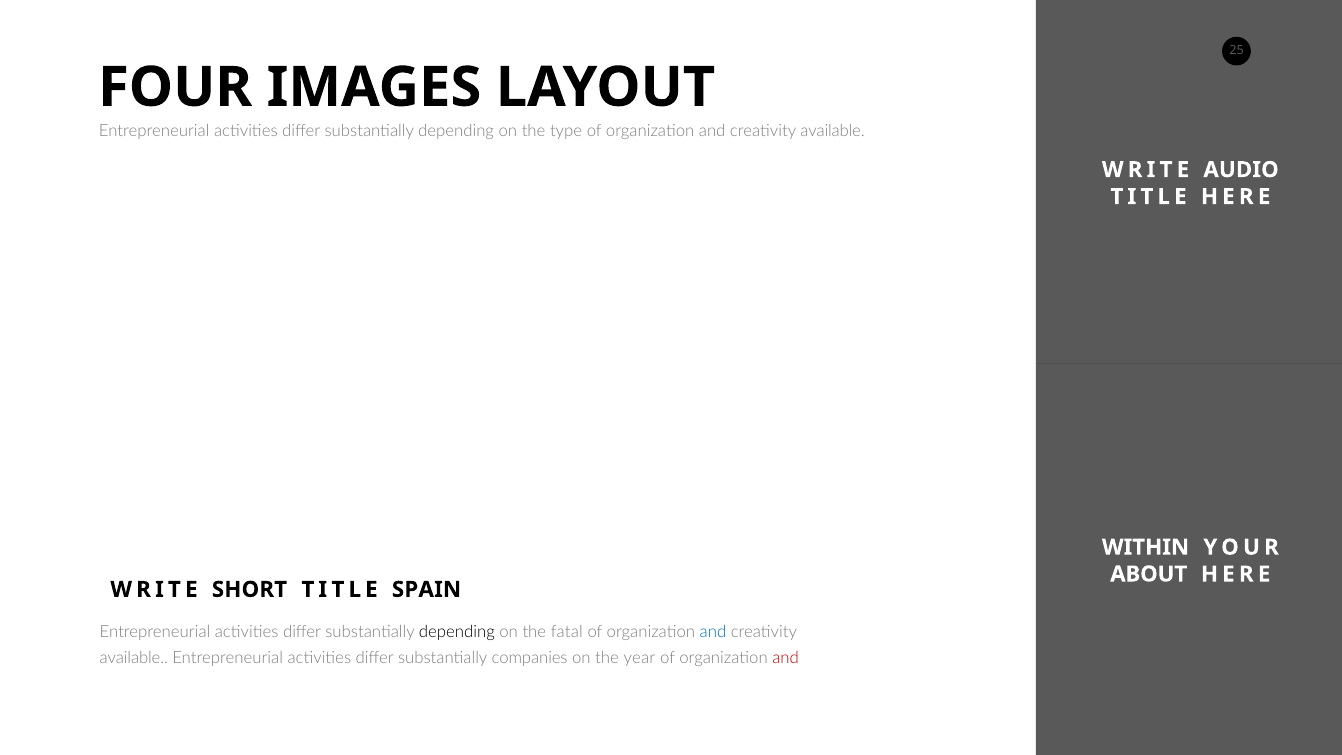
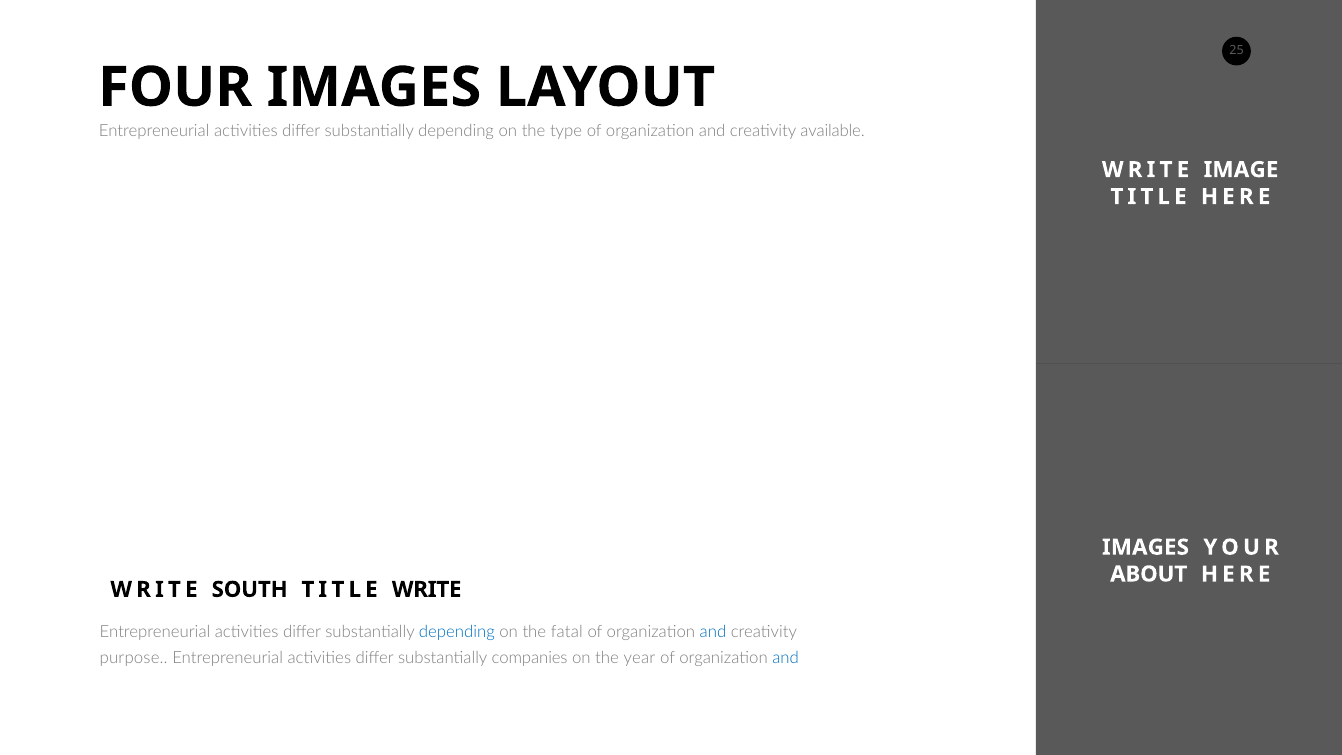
AUDIO: AUDIO -> IMAGE (1241, 170)
WITHIN: WITHIN -> IMAGES (1145, 547)
SHORT: SHORT -> SOUTH (250, 590)
TITLE SPAIN: SPAIN -> WRITE (427, 590)
depending colour: black -> blue (457, 632)
available: available -> purpose (134, 658)
and colour: red -> blue (786, 658)
